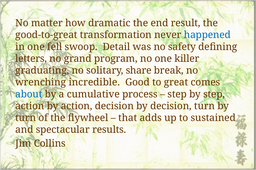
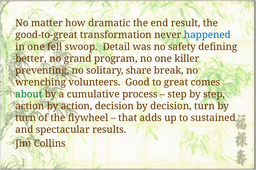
letters: letters -> better (31, 59)
graduating: graduating -> preventing (42, 70)
incredible: incredible -> volunteers (94, 82)
about colour: blue -> green (29, 94)
